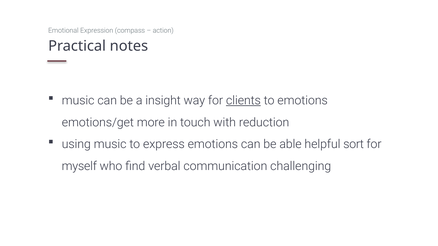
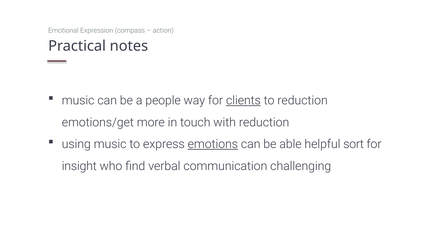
insight: insight -> people (163, 101)
to emotions: emotions -> reduction (303, 101)
emotions underline: none -> present (213, 144)
myself: myself -> insight (79, 166)
